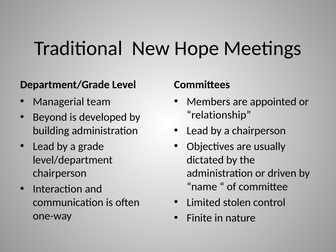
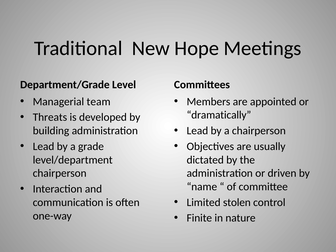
relationship: relationship -> dramatically (219, 115)
Beyond: Beyond -> Threats (50, 117)
